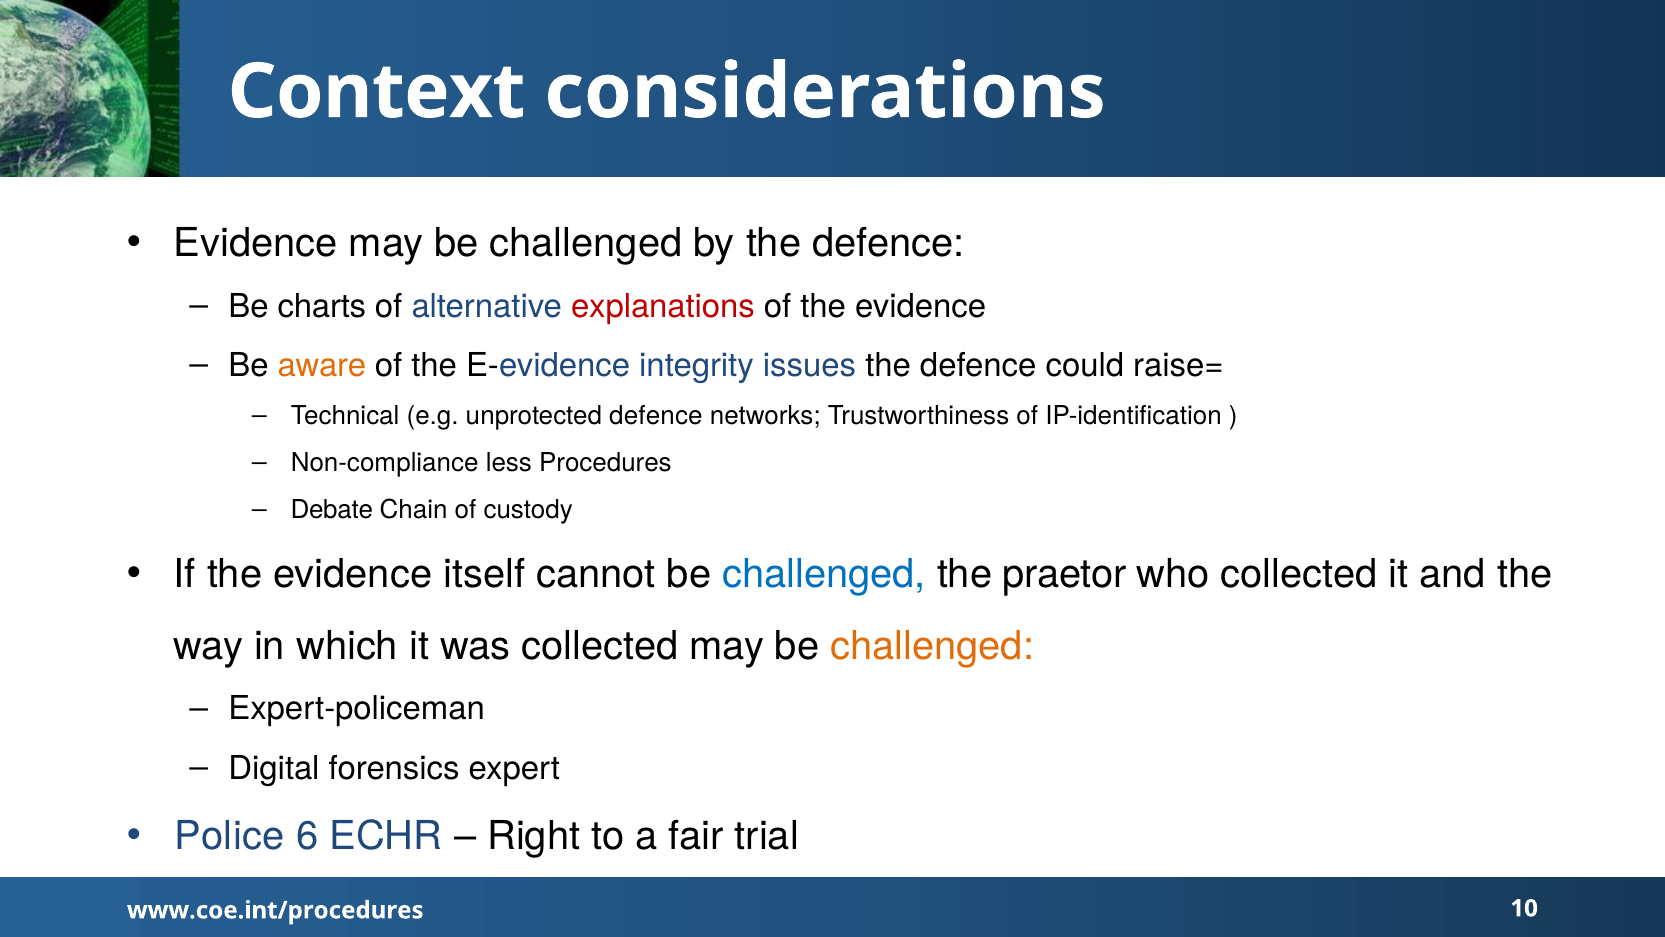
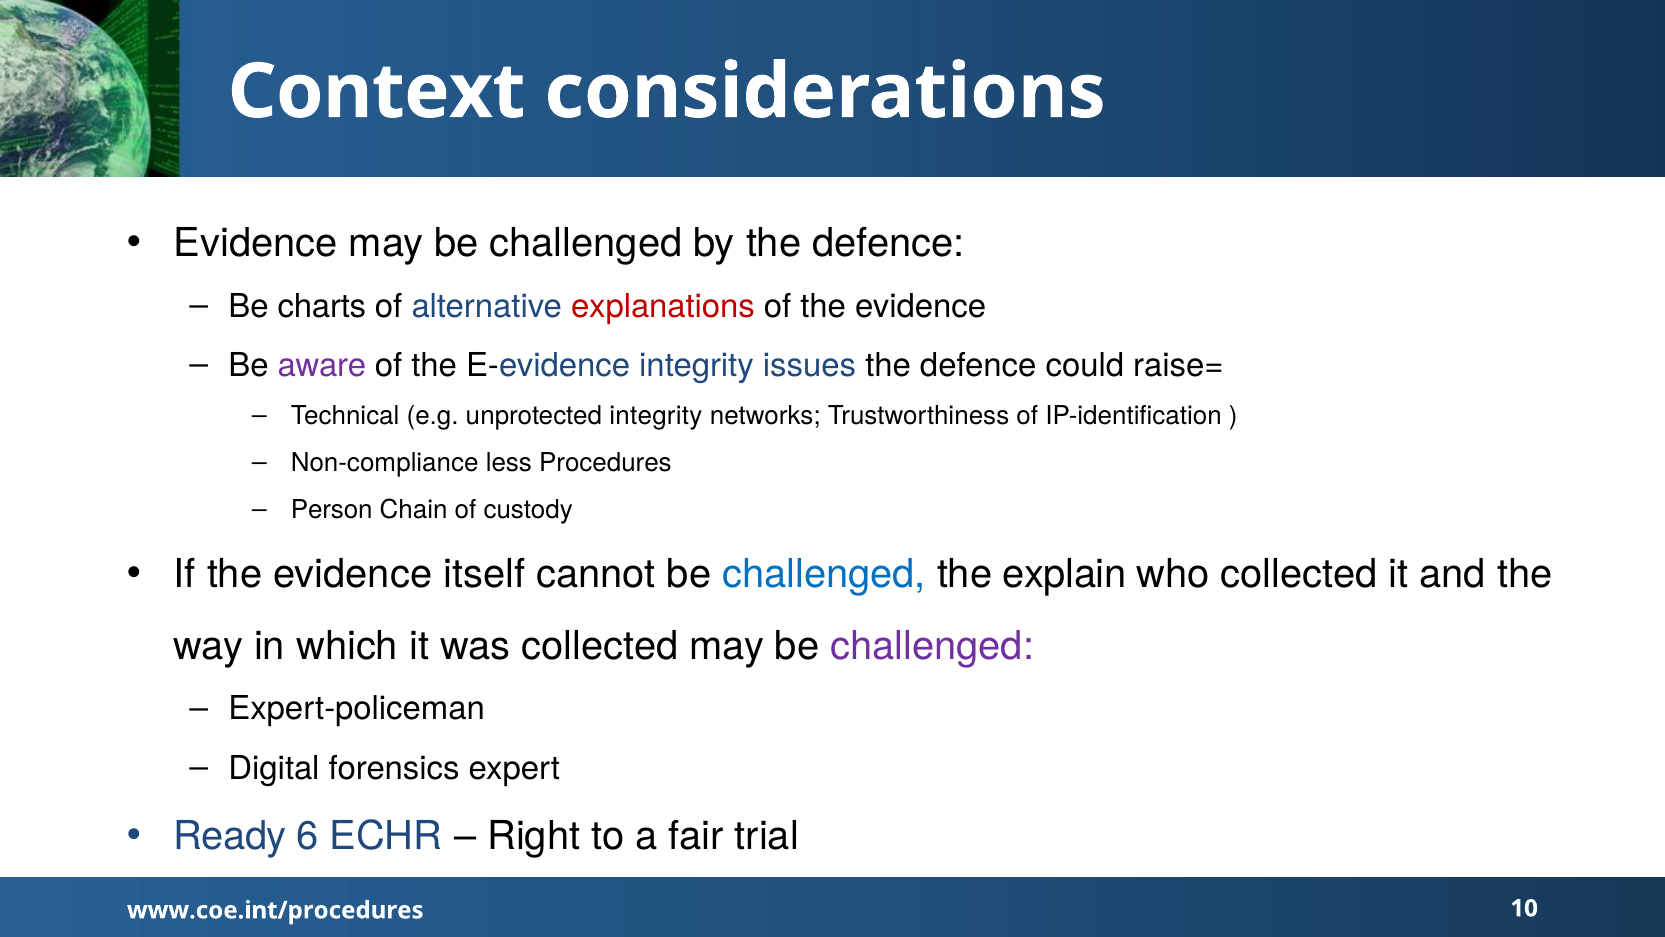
aware colour: orange -> purple (322, 366)
unprotected defence: defence -> integrity (656, 416)
Debate: Debate -> Person (332, 510)
praetor: praetor -> explain (1065, 574)
challenged colour: orange -> purple (932, 646)
Police: Police -> Ready (230, 836)
